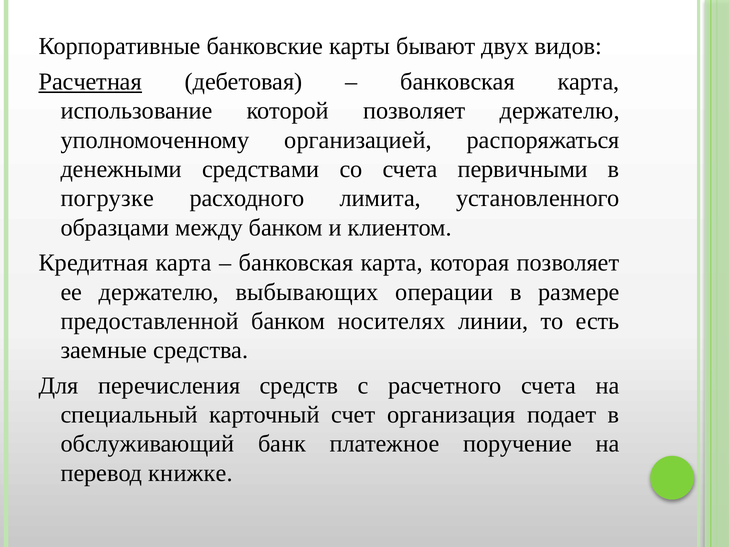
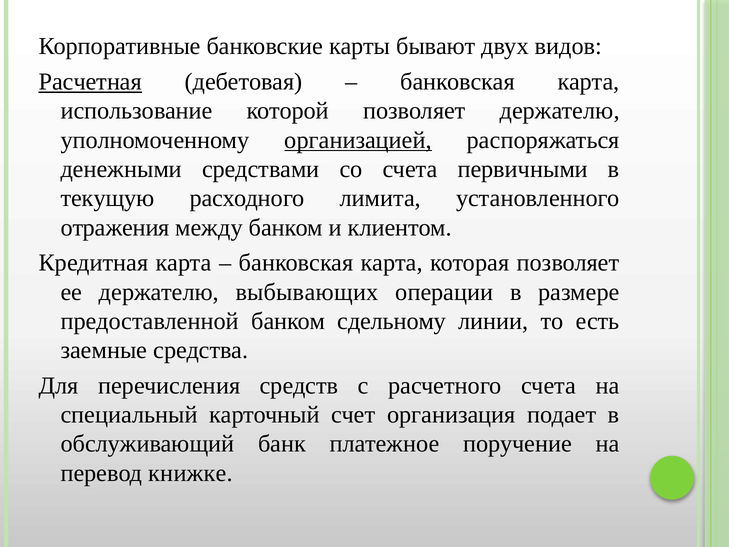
организацией underline: none -> present (358, 140)
погрузке: погрузке -> текущую (108, 198)
образцами: образцами -> отражения (115, 227)
носителях: носителях -> сдельному (392, 321)
